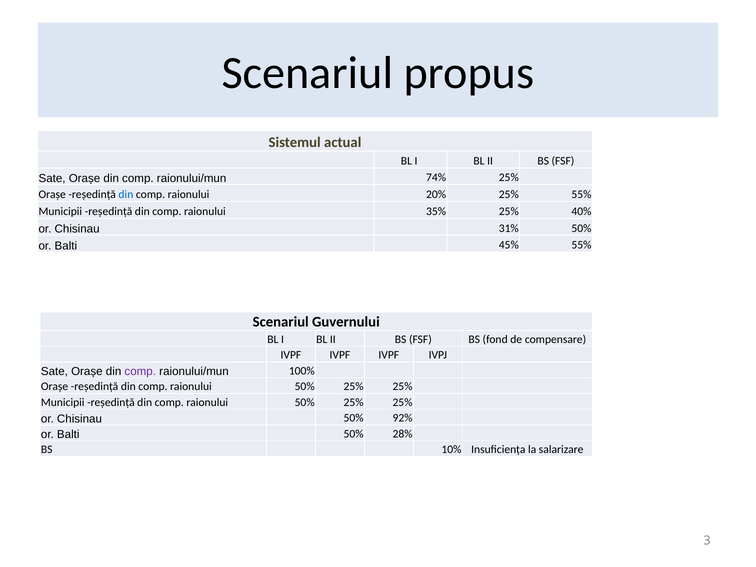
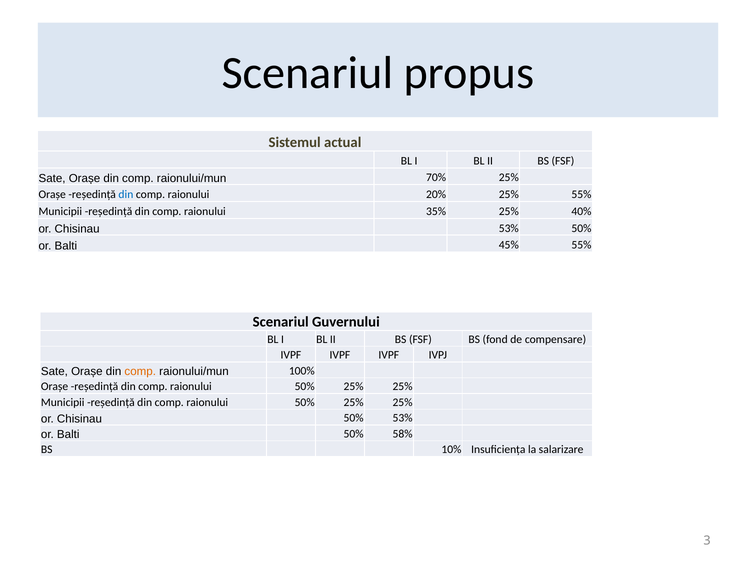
74%: 74% -> 70% (436, 178)
Chisinau 31%: 31% -> 53% (509, 228)
comp colour: purple -> orange (140, 372)
50% 92%: 92% -> 53% (403, 418)
28%: 28% -> 58% (403, 434)
